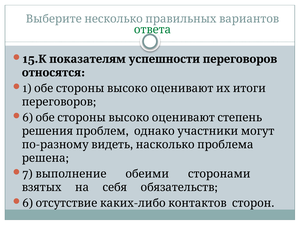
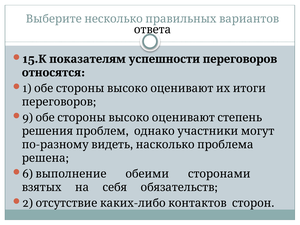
ответа colour: green -> black (153, 30)
6: 6 -> 9 (28, 118)
7: 7 -> 6 (28, 174)
6: 6 -> 2 (28, 203)
